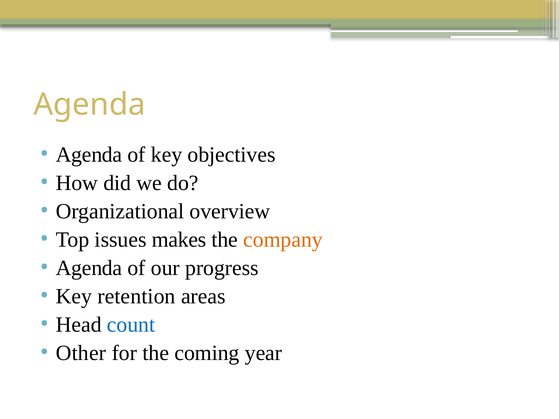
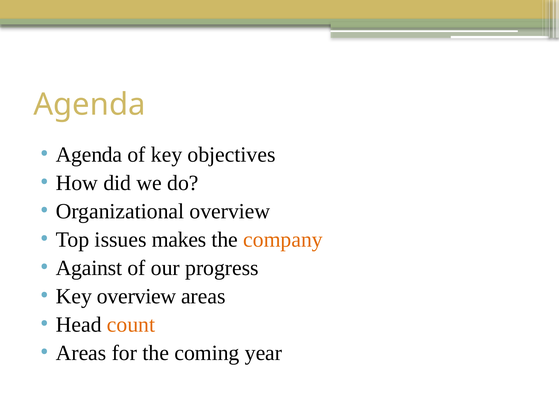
Agenda: Agenda -> Against (89, 268)
Key retention: retention -> overview (137, 297)
count colour: blue -> orange (131, 325)
Other: Other -> Areas (81, 353)
